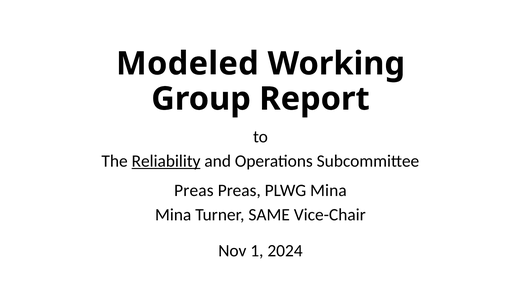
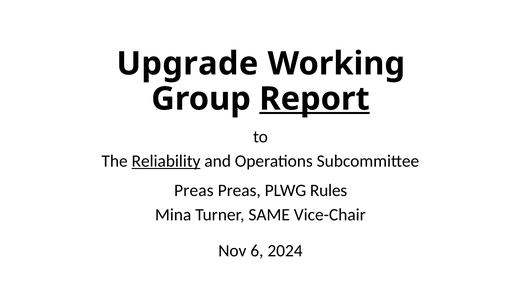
Modeled: Modeled -> Upgrade (187, 64)
Report underline: none -> present (314, 99)
PLWG Mina: Mina -> Rules (329, 191)
1: 1 -> 6 (257, 251)
